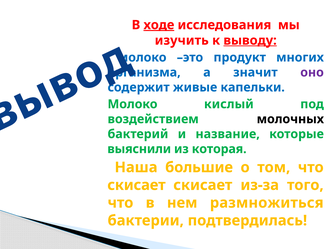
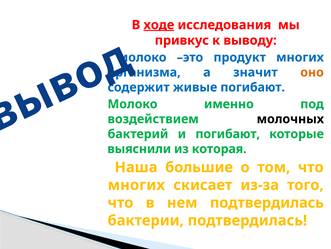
изучить: изучить -> привкус (182, 40)
выводу underline: present -> none (250, 40)
оно colour: purple -> orange (312, 72)
живые капельки: капельки -> погибают (253, 87)
кислый: кислый -> именно (229, 104)
и название: название -> погибают (228, 134)
скисает: скисает -> многих (136, 185)
нем размножиться: размножиться -> подтвердилась (267, 202)
